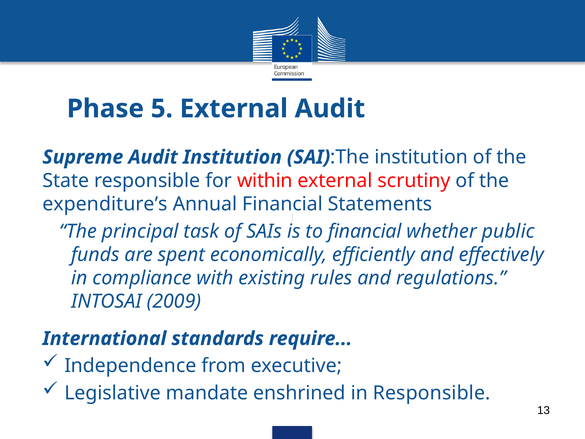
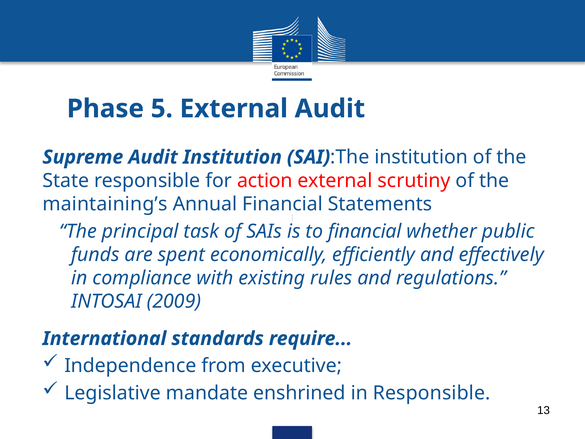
within: within -> action (265, 180)
expenditure’s: expenditure’s -> maintaining’s (105, 204)
